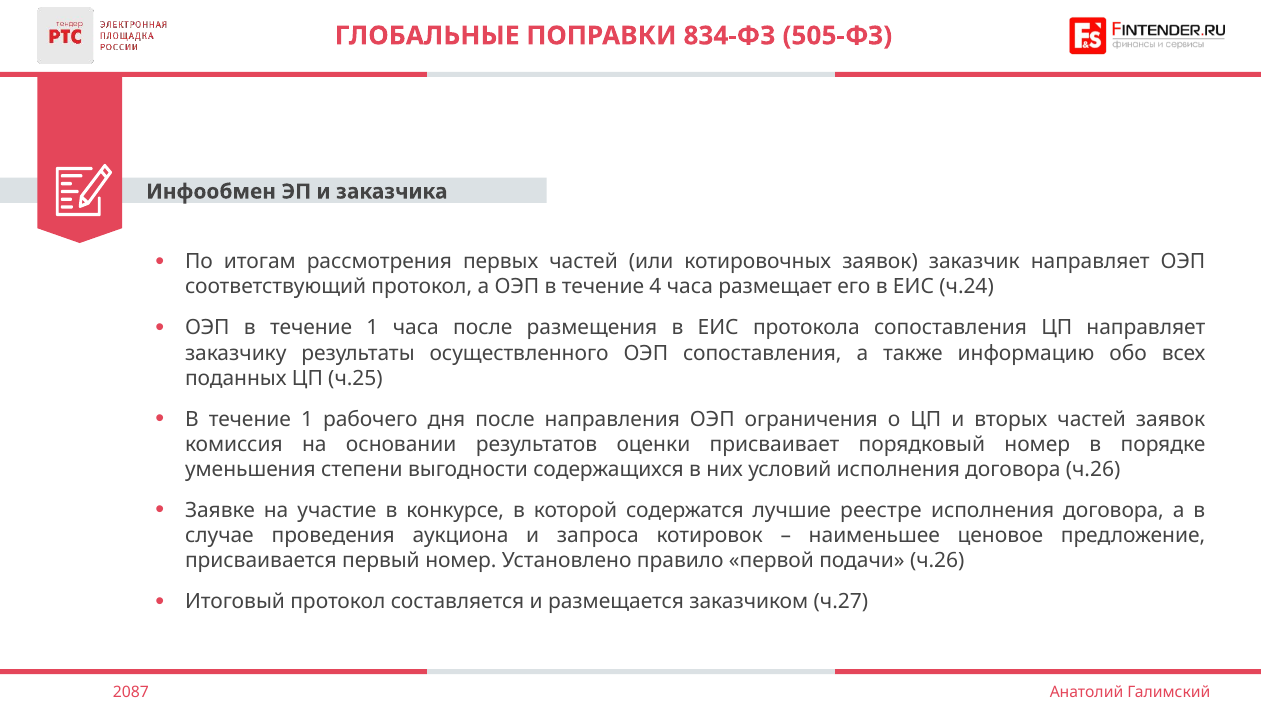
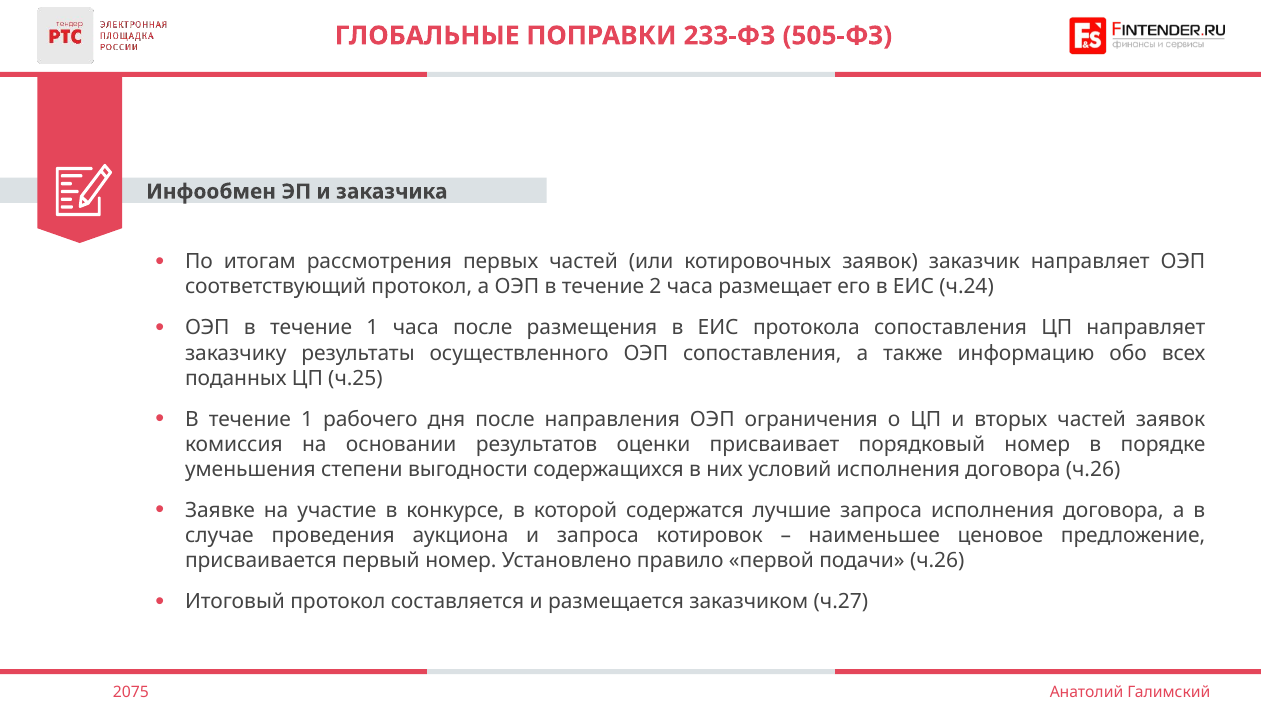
834-ФЗ: 834-ФЗ -> 233-ФЗ (730, 36)
4: 4 -> 2 (656, 287)
лучшие реестре: реестре -> запроса (881, 511)
2087: 2087 -> 2075 (131, 692)
